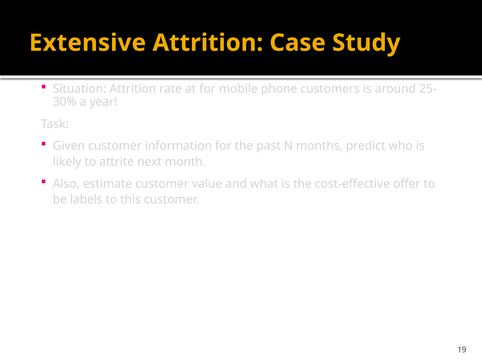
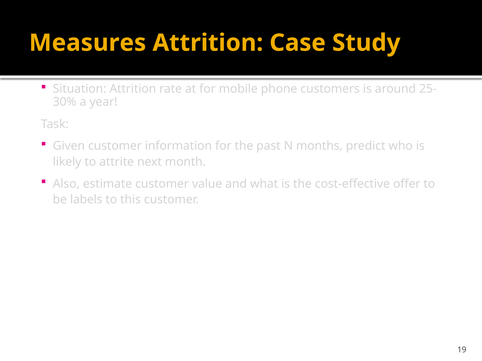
Extensive: Extensive -> Measures (88, 43)
